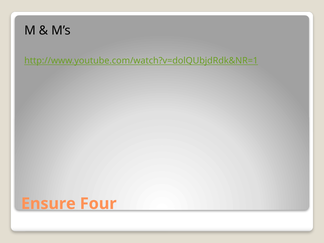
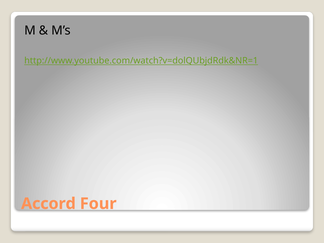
Ensure: Ensure -> Accord (48, 204)
